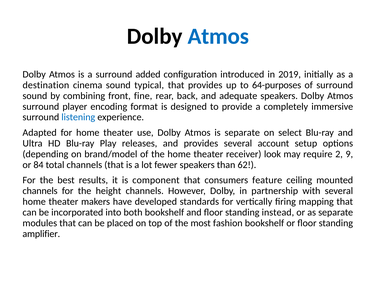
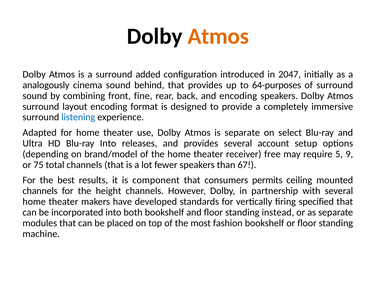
Atmos colour: blue -> orange (218, 36)
2019: 2019 -> 2047 (290, 74)
destination: destination -> analogously (46, 85)
typical: typical -> behind (149, 85)
and adequate: adequate -> encoding (238, 96)
player: player -> layout (75, 106)
Blu-ray Play: Play -> Into (108, 143)
look: look -> free (272, 154)
2: 2 -> 5 (339, 154)
84: 84 -> 75 (38, 165)
62: 62 -> 67 (247, 165)
feature: feature -> permits (267, 180)
mapping: mapping -> specified (316, 202)
amplifier: amplifier -> machine (41, 234)
